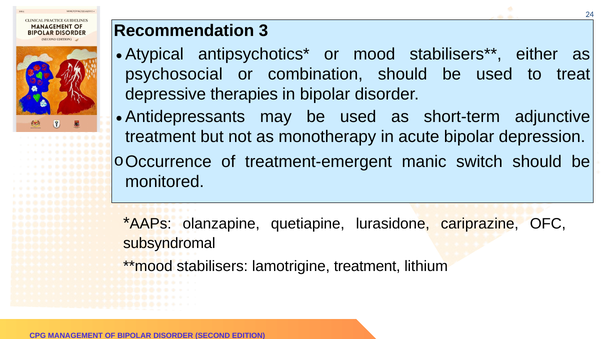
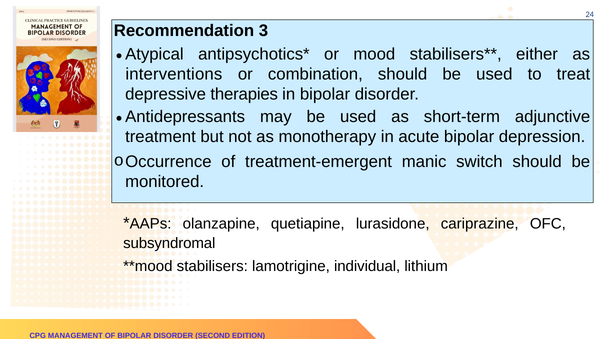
psychosocial: psychosocial -> interventions (174, 74)
lamotrigine treatment: treatment -> individual (367, 266)
